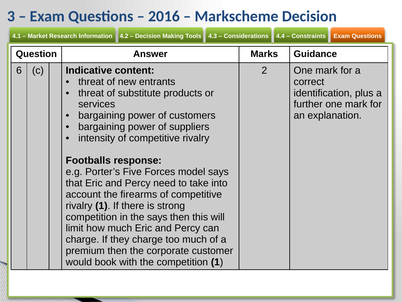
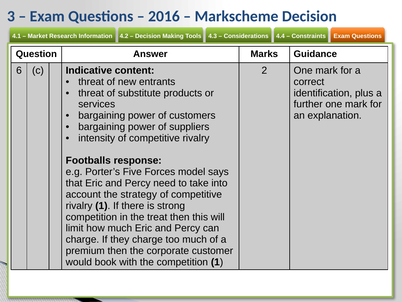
firearms: firearms -> strategy (139, 194)
the says: says -> treat (157, 217)
